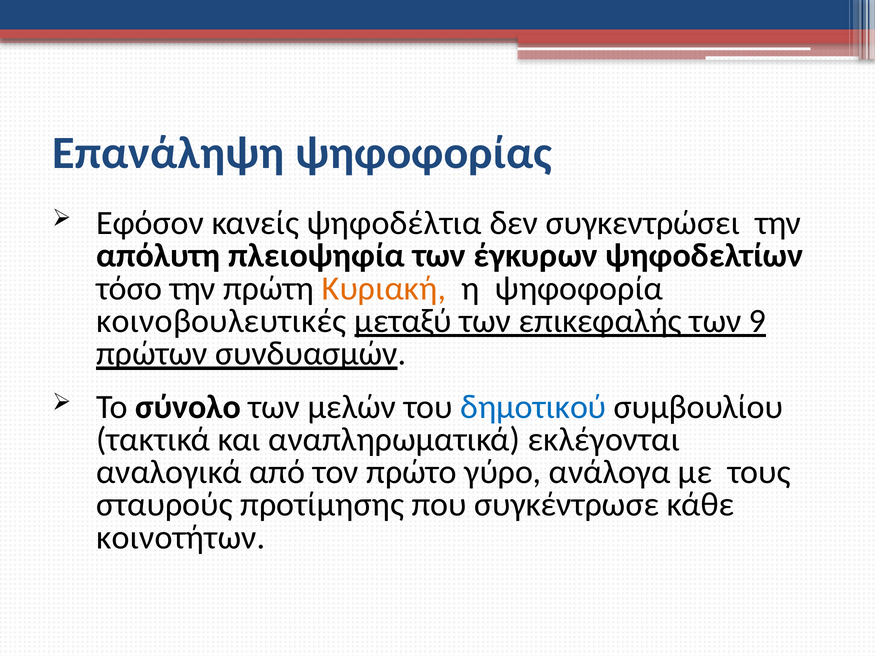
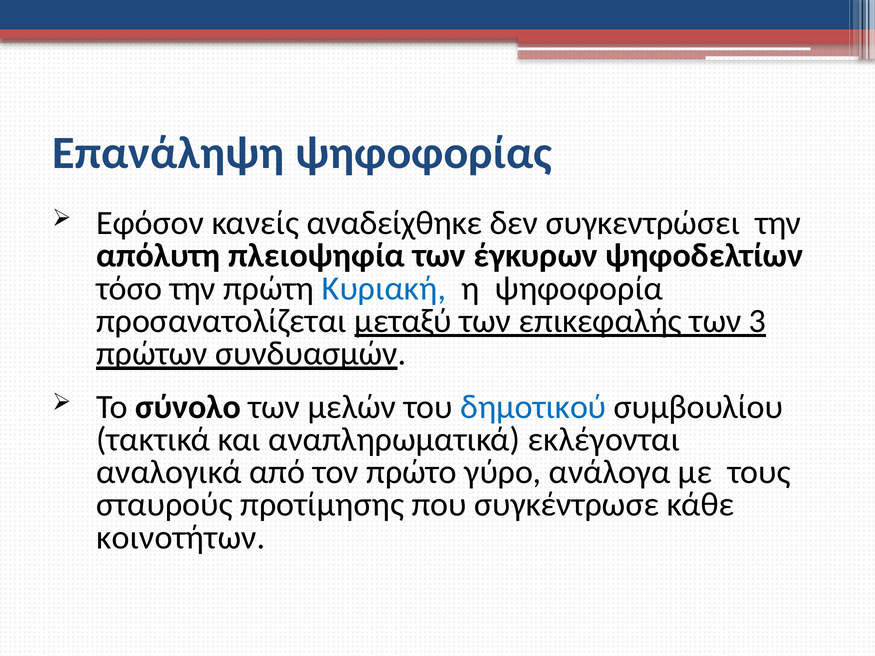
ψηφοδέλτια: ψηφοδέλτια -> αναδείχθηκε (394, 223)
Κυριακή colour: orange -> blue (384, 288)
κοινοβουλευτικές: κοινοβουλευτικές -> προσανατολίζεται (221, 321)
9: 9 -> 3 (757, 321)
